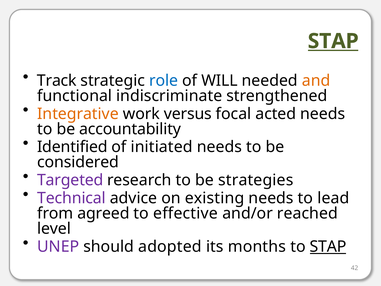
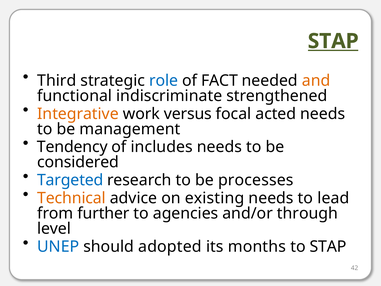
Track: Track -> Third (57, 81)
WILL: WILL -> FACT (219, 81)
accountability: accountability -> management (130, 129)
Identified: Identified -> Tendency (72, 147)
initiated: initiated -> includes (162, 147)
Targeted colour: purple -> blue (70, 180)
strategies: strategies -> processes (256, 180)
Technical colour: purple -> orange (71, 198)
agreed: agreed -> further (103, 213)
effective: effective -> agencies (186, 213)
reached: reached -> through (307, 213)
UNEP colour: purple -> blue (58, 246)
STAP underline: present -> none (328, 246)
